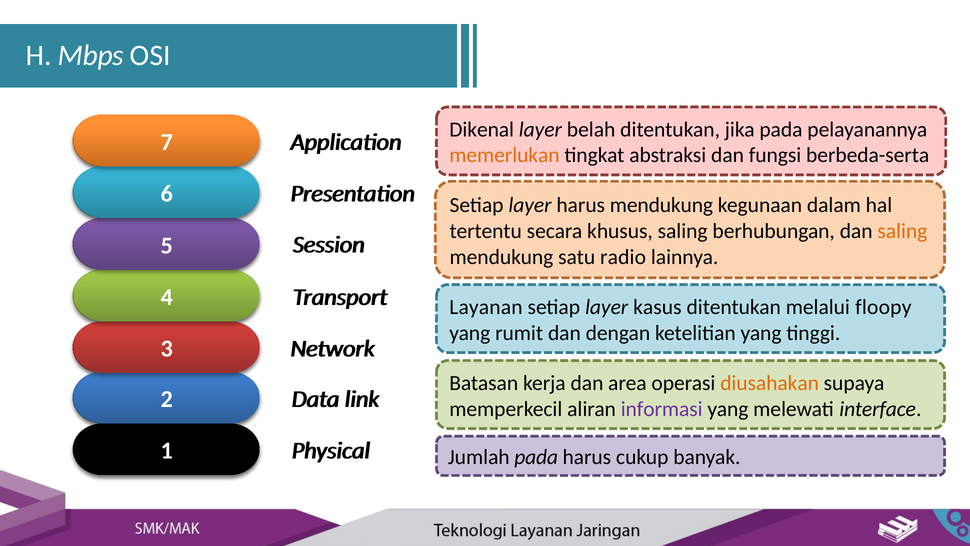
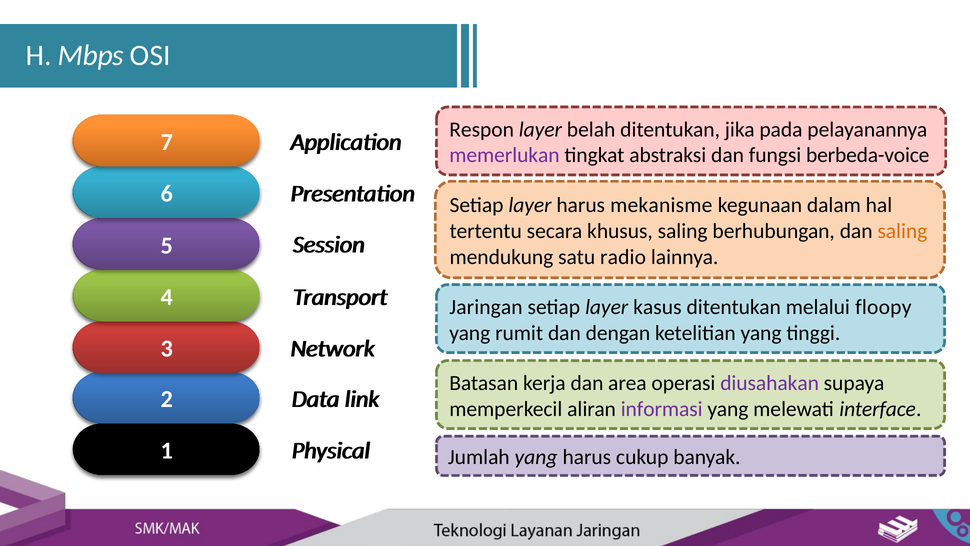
Dikenal: Dikenal -> Respon (482, 129)
memerlukan colour: orange -> purple (504, 155)
berbeda-serta: berbeda-serta -> berbeda-voice (868, 155)
harus mendukung: mendukung -> mekanisme (661, 205)
Layanan: Layanan -> Jaringan (486, 307)
diusahakan colour: orange -> purple (770, 383)
Jumlah pada: pada -> yang (536, 457)
